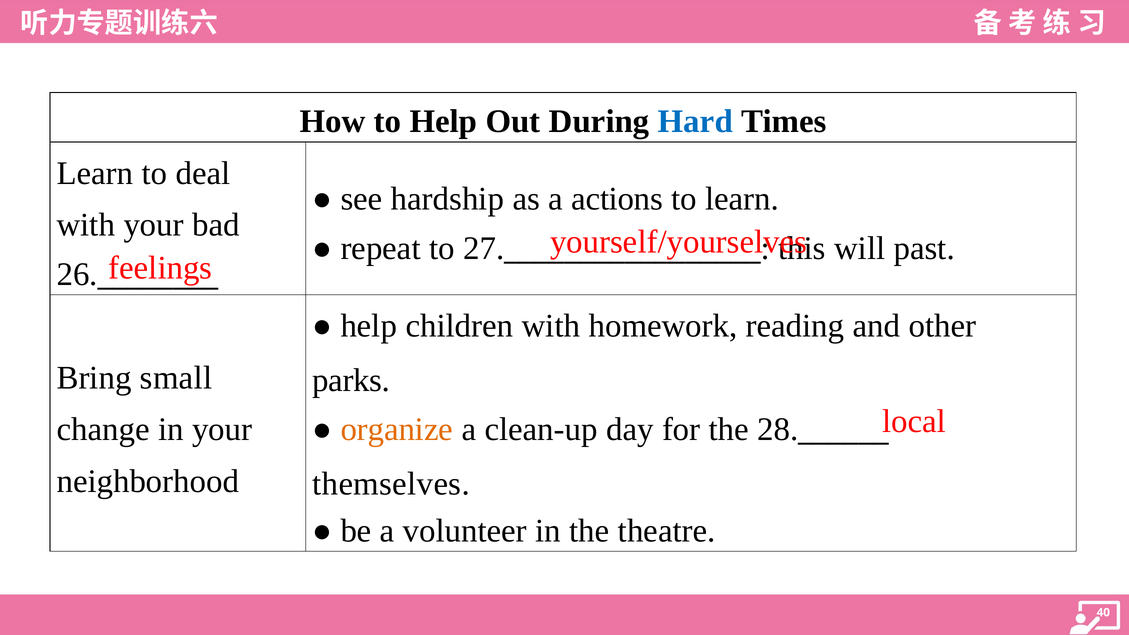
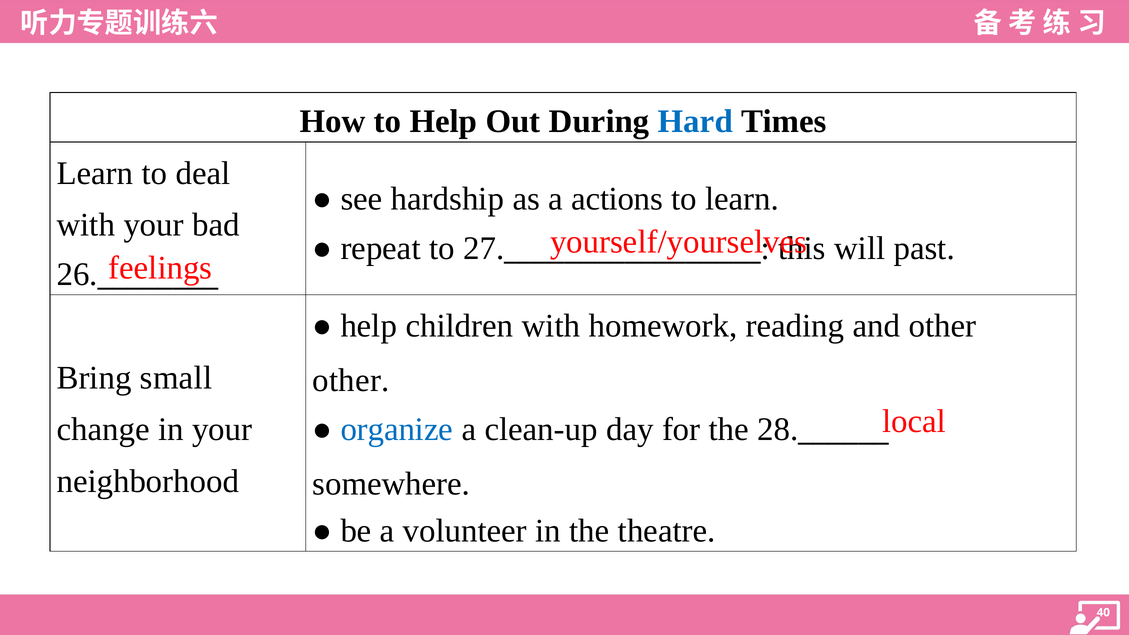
parks: parks -> other (351, 380)
organize colour: orange -> blue (397, 430)
themselves: themselves -> somewhere (391, 484)
